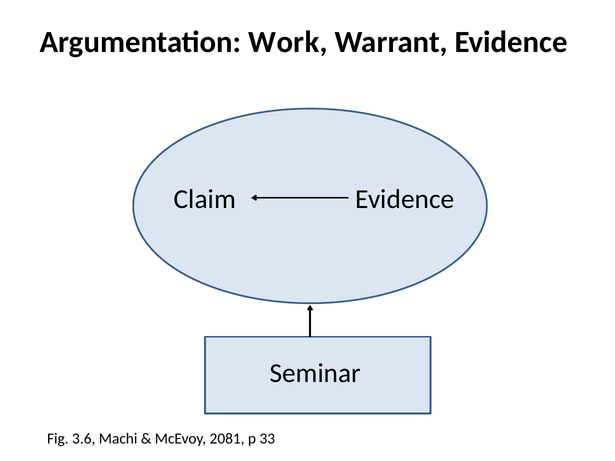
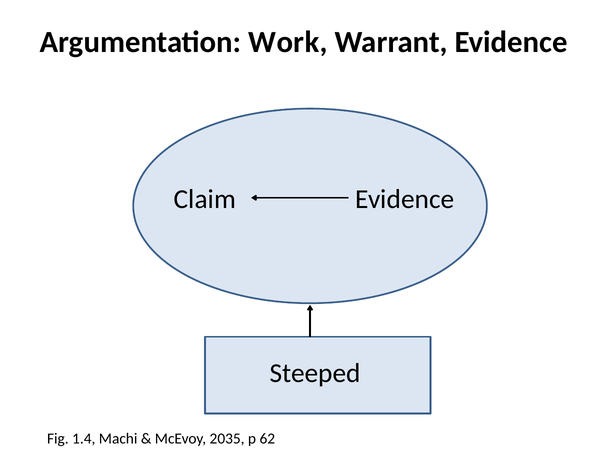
Seminar: Seminar -> Steeped (315, 373)
3.6: 3.6 -> 1.4 (84, 439)
2081: 2081 -> 2035 (227, 439)
33: 33 -> 62 (267, 439)
